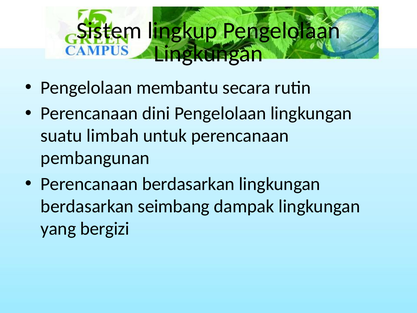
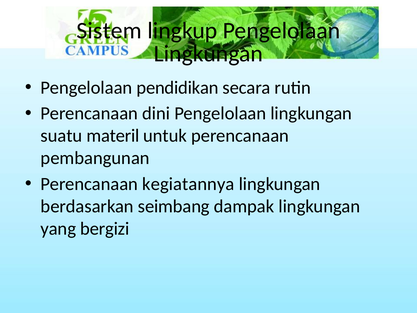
membantu: membantu -> pendidikan (177, 87)
limbah: limbah -> materil (113, 136)
Perencanaan berdasarkan: berdasarkan -> kegiatannya (188, 184)
